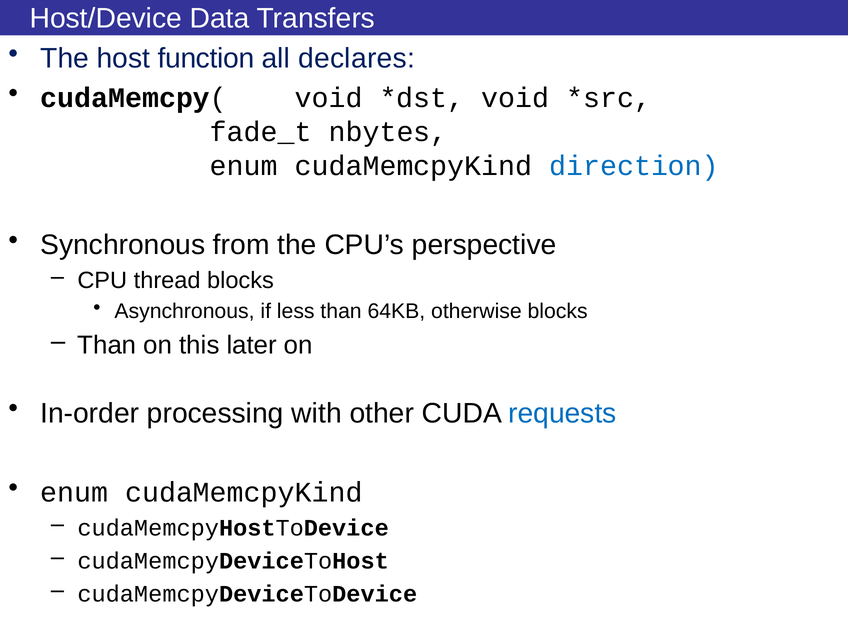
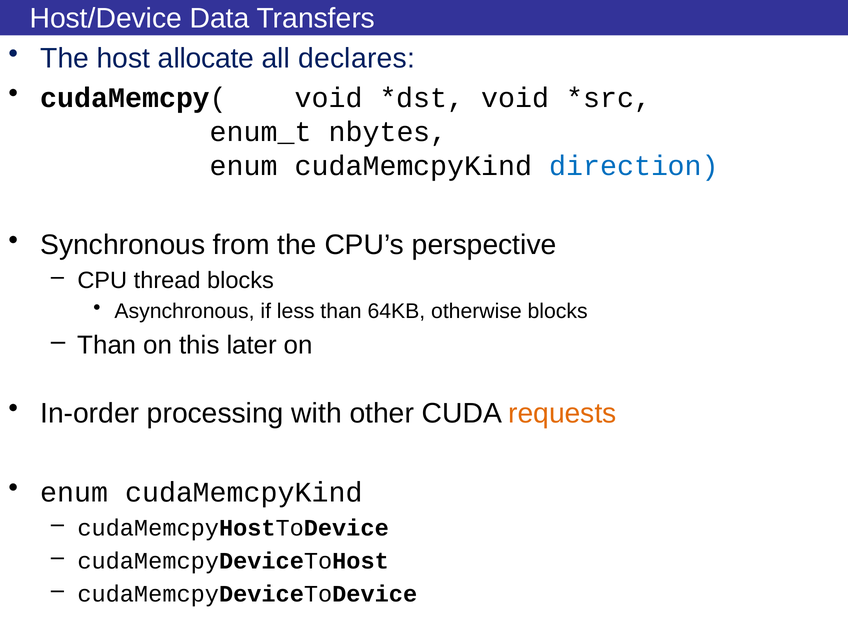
function: function -> allocate (206, 59)
fade_t: fade_t -> enum_t (261, 132)
requests colour: blue -> orange (562, 413)
